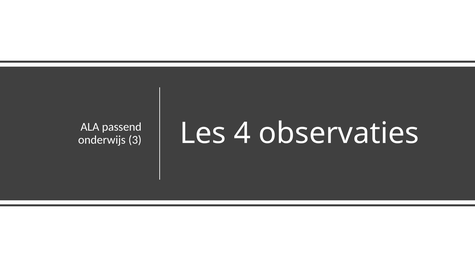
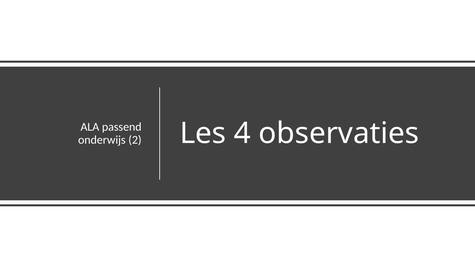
3: 3 -> 2 (135, 140)
